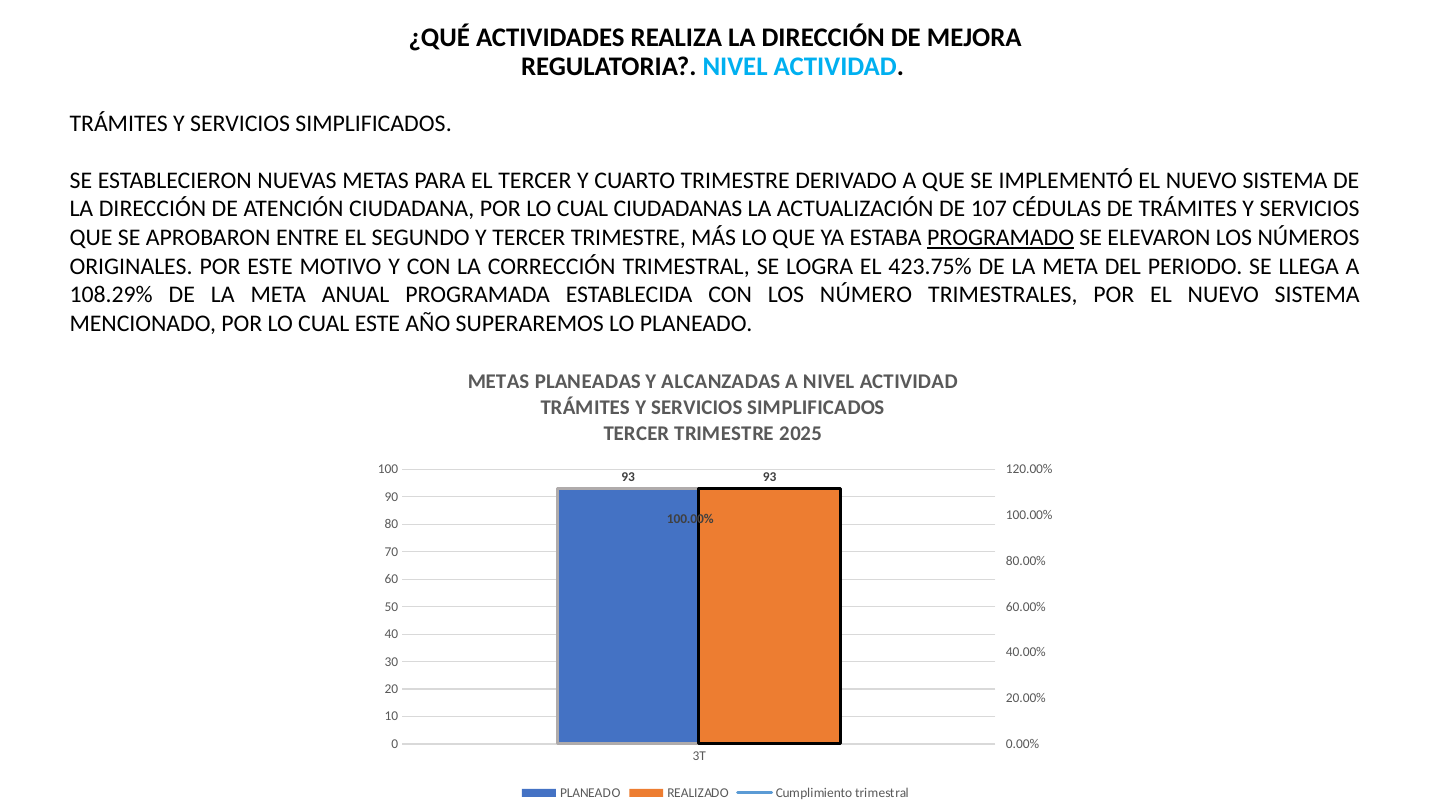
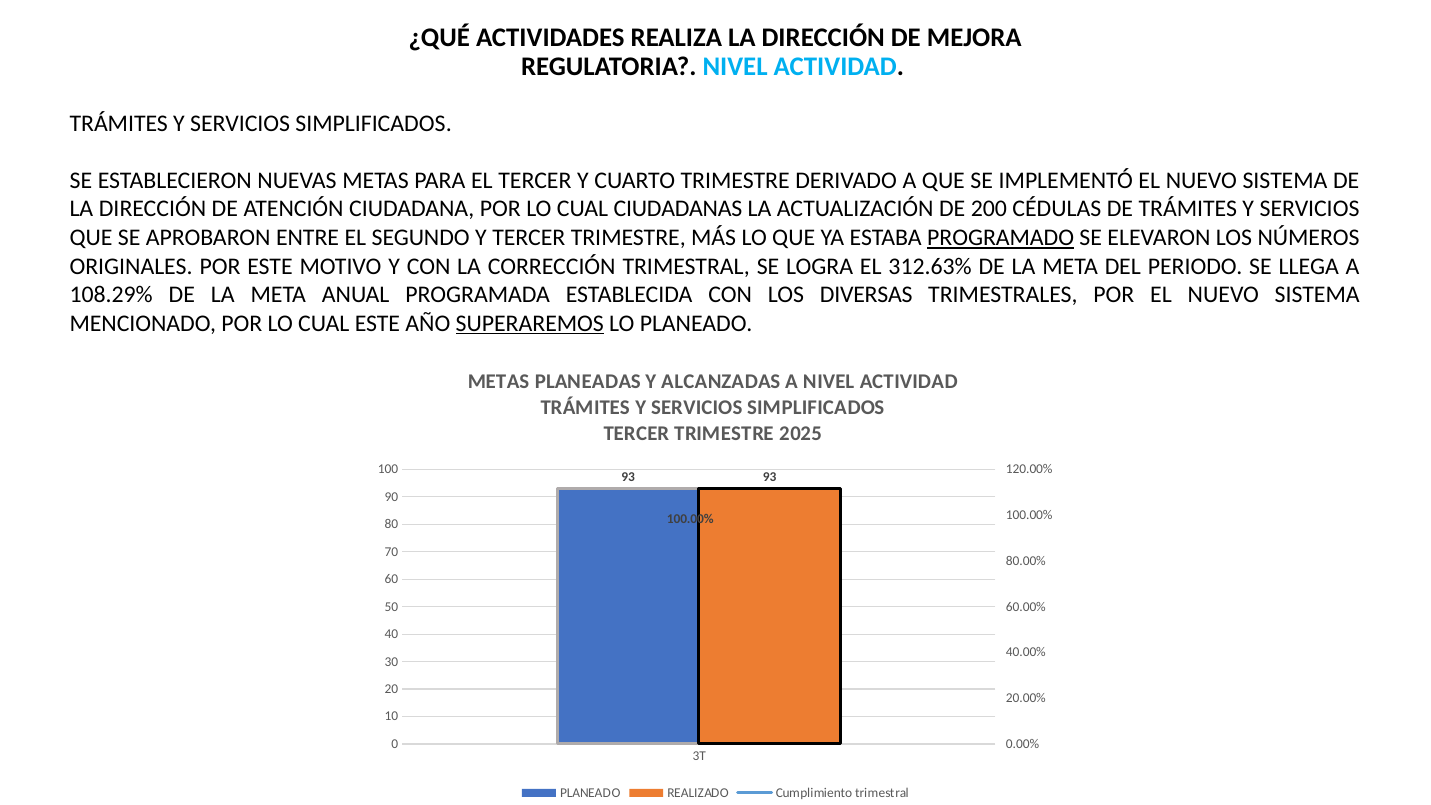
107: 107 -> 200 (989, 209)
423.75%: 423.75% -> 312.63% (930, 266)
NÚMERO: NÚMERO -> DIVERSAS (866, 295)
SUPERAREMOS underline: none -> present (530, 323)
